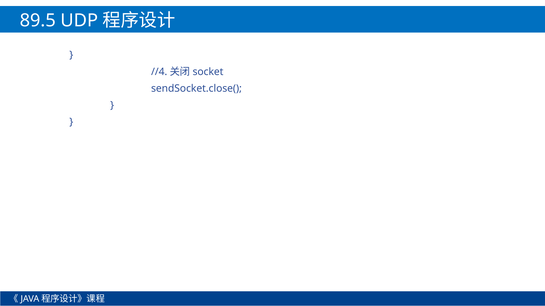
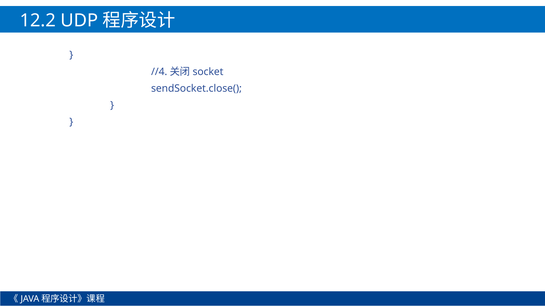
89.5: 89.5 -> 12.2 (38, 21)
